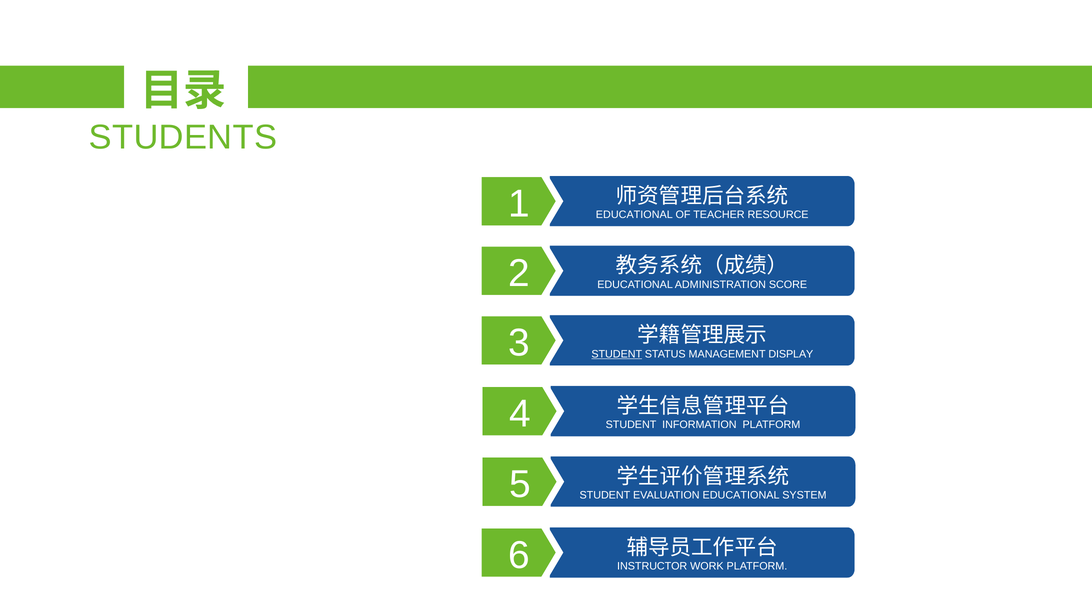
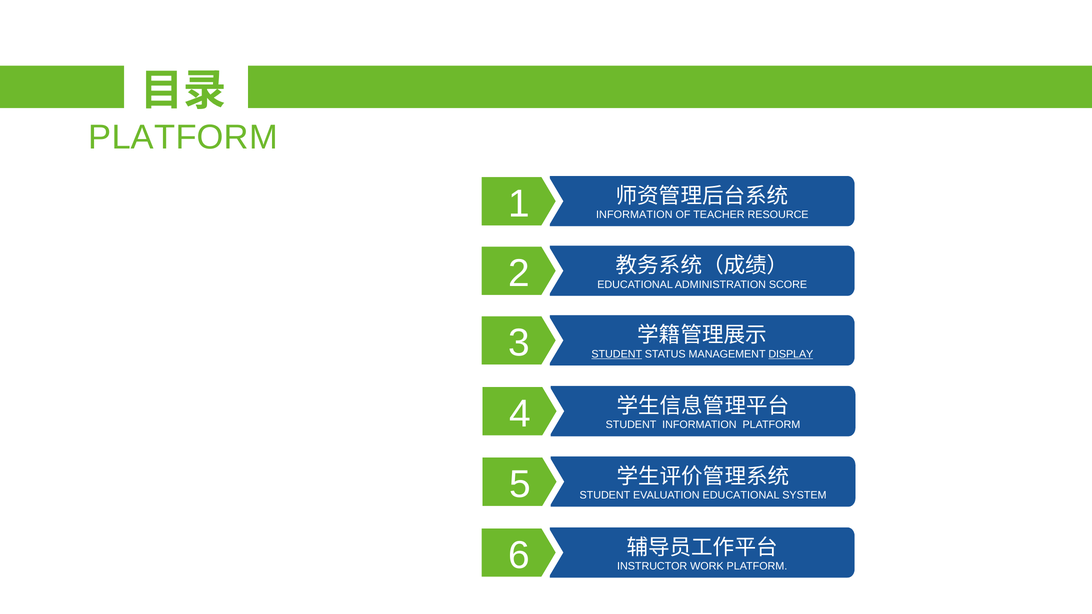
STUDENTS: STUDENTS -> PLATFORM (183, 137)
EDUCATIONAL: EDUCATIONAL -> INFORMATION (634, 215)
DISPLAY underline: none -> present (791, 354)
